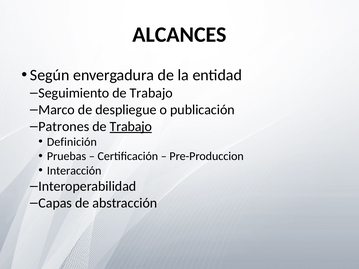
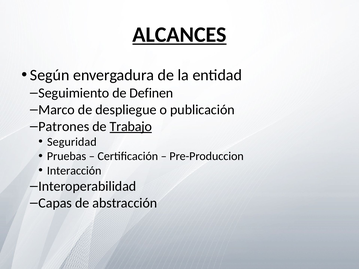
ALCANCES underline: none -> present (179, 35)
Seguimiento de Trabajo: Trabajo -> Definen (151, 93)
Definición: Definición -> Seguridad (72, 142)
